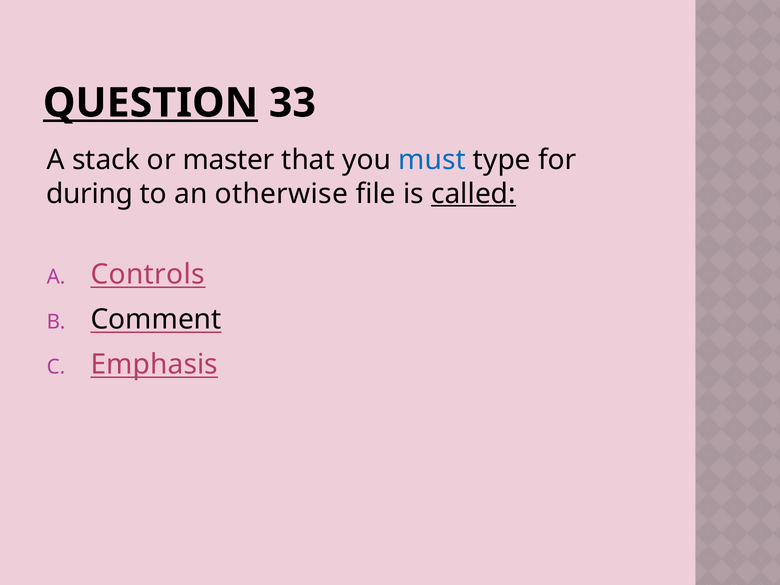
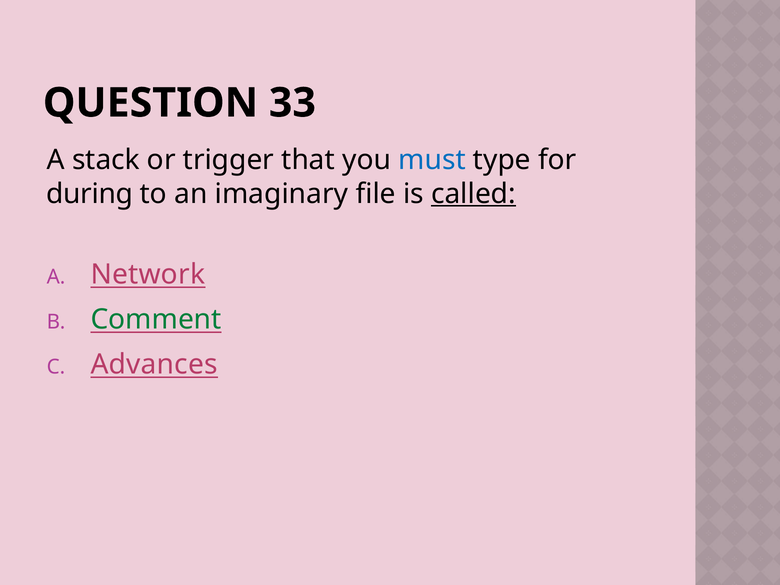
QUESTION underline: present -> none (151, 103)
master: master -> trigger (228, 160)
otherwise: otherwise -> imaginary (282, 194)
Controls: Controls -> Network (148, 274)
Comment colour: black -> green (156, 319)
Emphasis: Emphasis -> Advances (154, 364)
